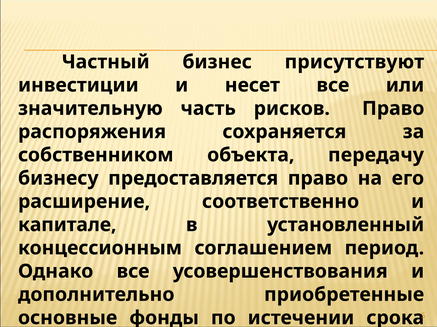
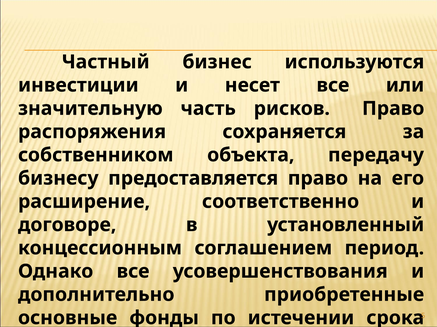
присутствуют: присутствуют -> используются (354, 62)
капитале: капитале -> договоре (67, 225)
